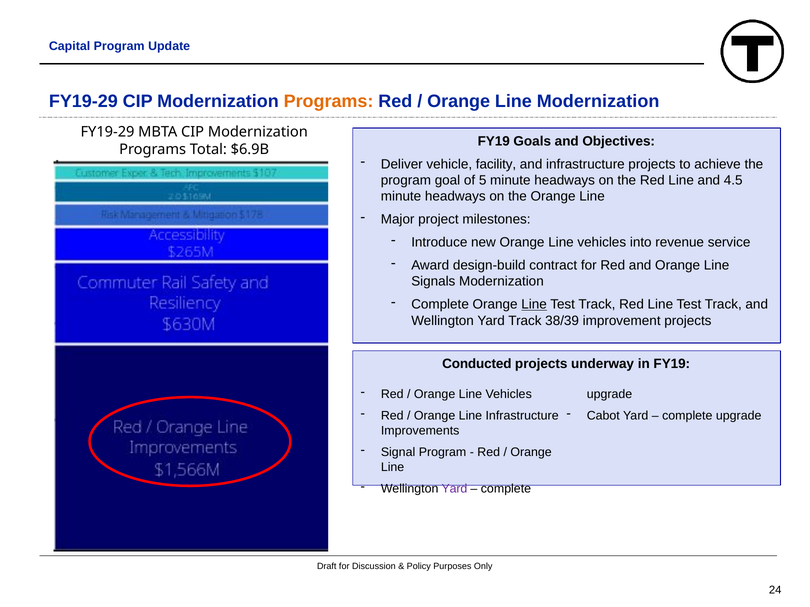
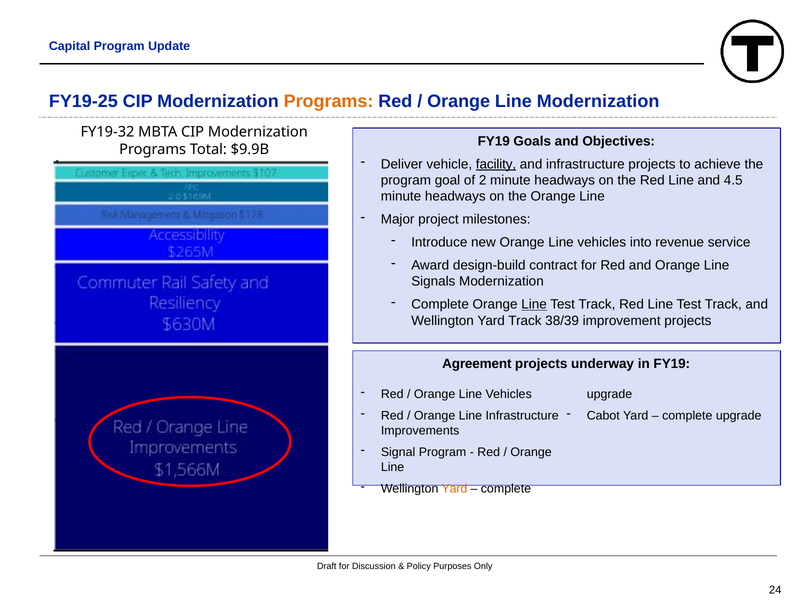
FY19-29: FY19-29 -> FY19-25 (83, 101)
FY19-29: FY19-29 -> FY19-32 (108, 132)
$6.9B: $6.9B -> $9.9B (250, 149)
facility underline: none -> present (496, 164)
5: 5 -> 2 (483, 180)
Conducted: Conducted -> Agreement (477, 364)
Yard colour: purple -> orange (454, 489)
